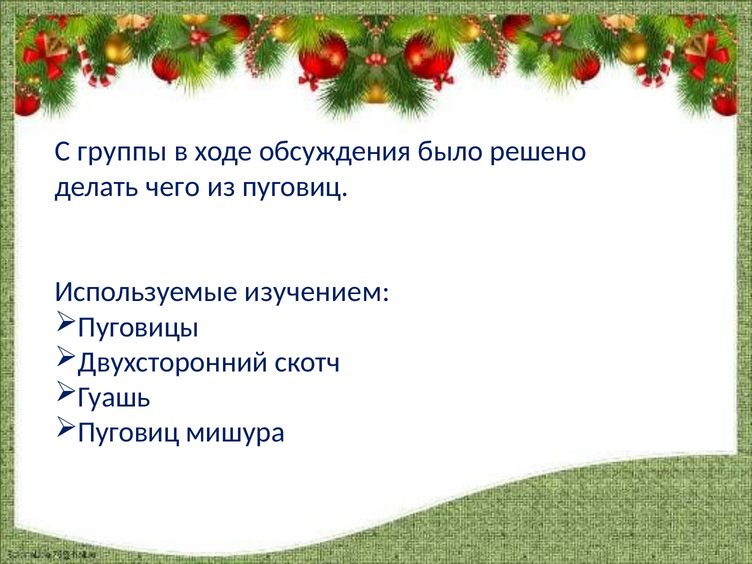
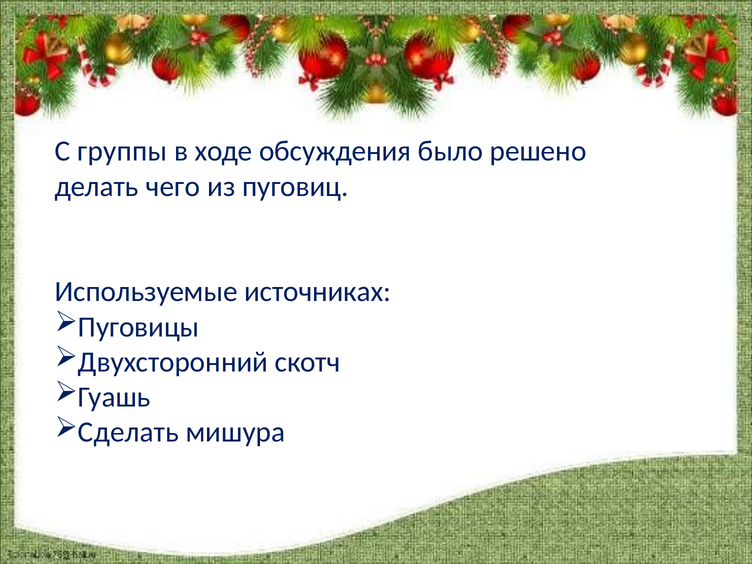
изучением: изучением -> источниках (318, 292)
Пуговиц: Пуговиц -> Сделать (128, 432)
